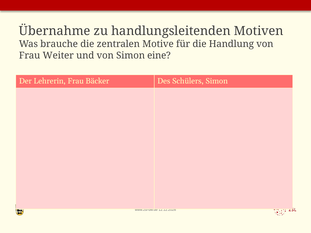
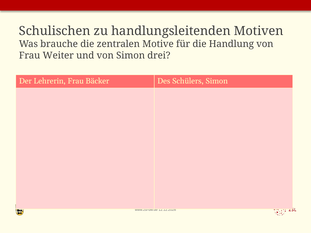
Übernahme: Übernahme -> Schulischen (55, 31)
eine: eine -> drei (159, 55)
